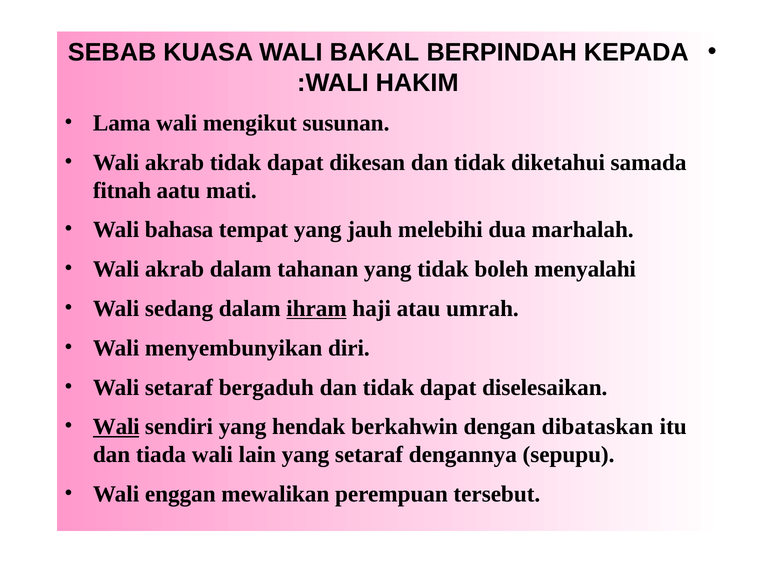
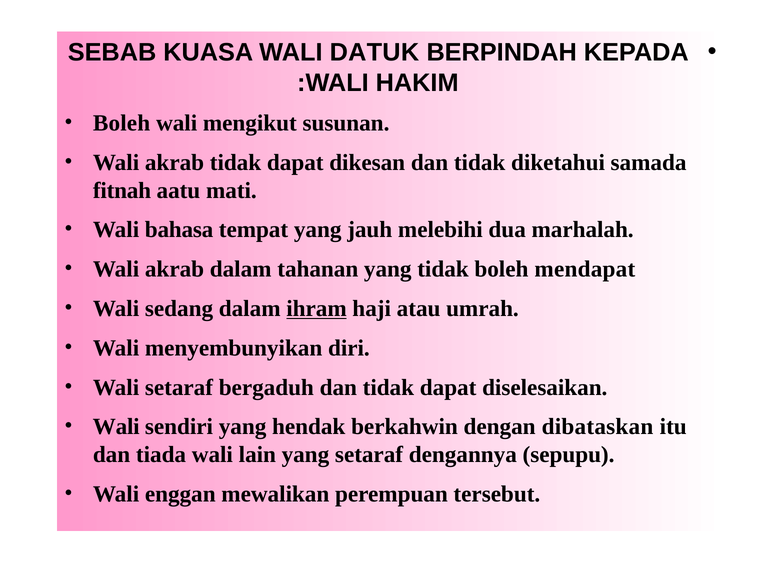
BAKAL: BAKAL -> DATUK (374, 52)
Lama: Lama -> Boleh (122, 123)
menyalahi: menyalahi -> mendapat (585, 269)
Wali underline: present -> none (116, 427)
